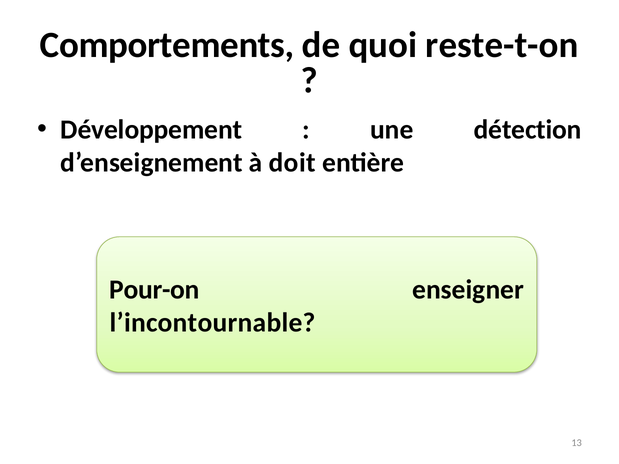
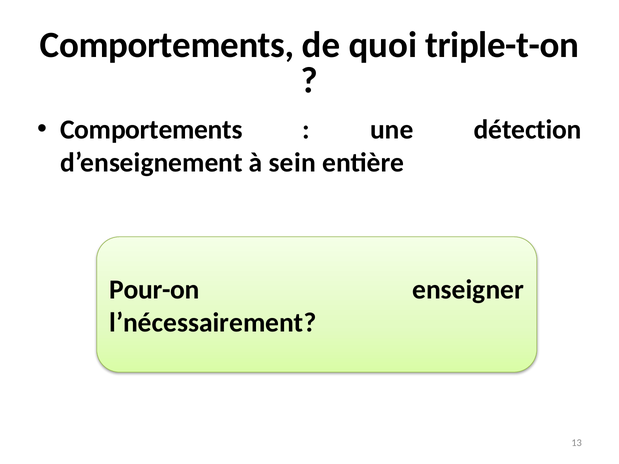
reste-t-on: reste-t-on -> triple-t-on (502, 45)
Développement: Développement -> Comportements (151, 130)
doit: doit -> sein (292, 163)
l’incontournable: l’incontournable -> l’nécessairement (213, 323)
